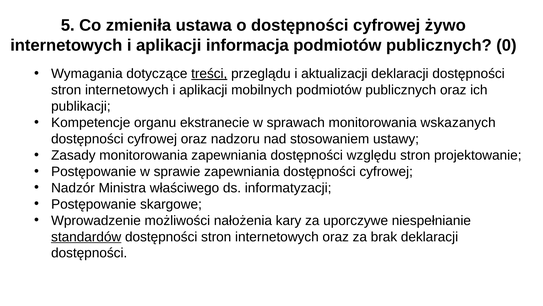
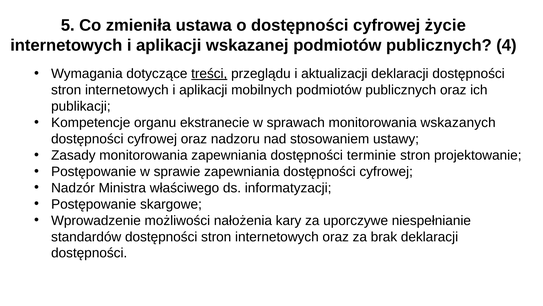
żywo: żywo -> życie (445, 25)
informacja: informacja -> wskazanej (247, 45)
0: 0 -> 4 (506, 45)
względu: względu -> terminie (371, 155)
standardów underline: present -> none (86, 236)
